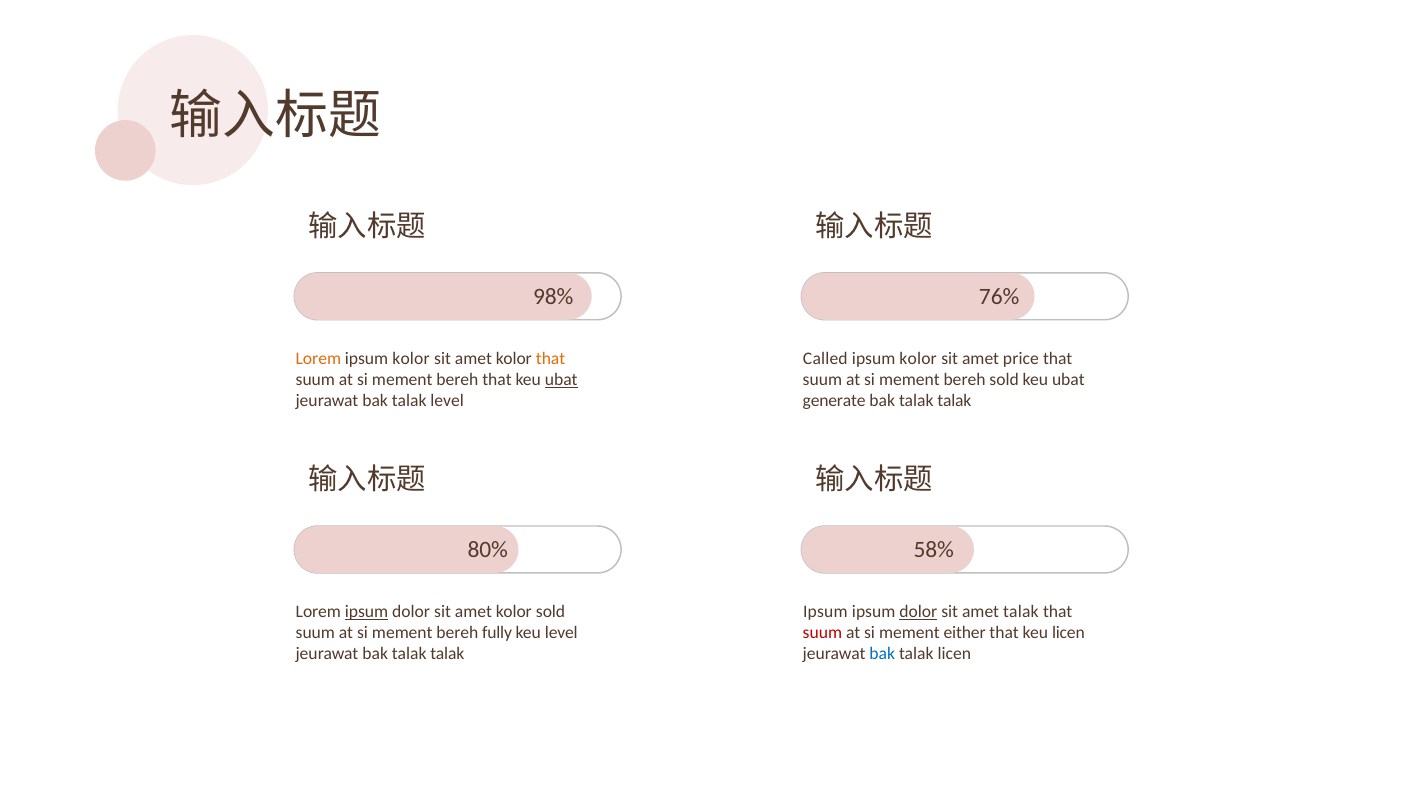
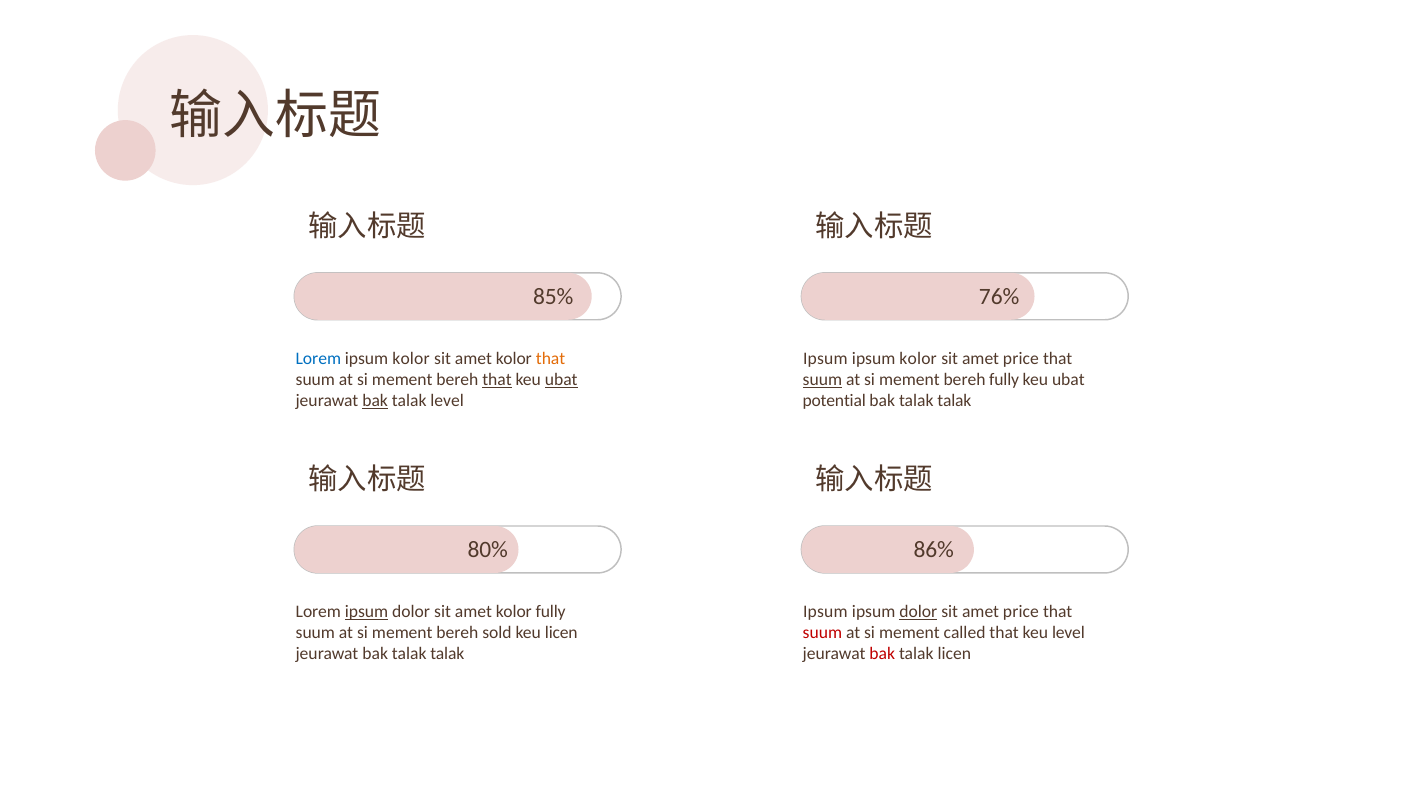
98%: 98% -> 85% (553, 297)
Lorem colour: orange -> blue (318, 359)
Called: Called -> Ipsum (825, 359)
that underline: none -> present (497, 380)
suum underline: none -> present (822, 380)
bereh sold: sold -> fully (1004, 380)
bak underline: none -> present (375, 401)
generate: generate -> potential (834, 401)
58%: 58% -> 86% (934, 550)
kolor sold: sold -> fully (551, 612)
talak: talak -> price (1021, 612)
fully: fully -> sold (497, 633)
keu level: level -> licen (561, 633)
either: either -> called (965, 633)
keu licen: licen -> level (1068, 633)
bak colour: blue -> red (882, 654)
